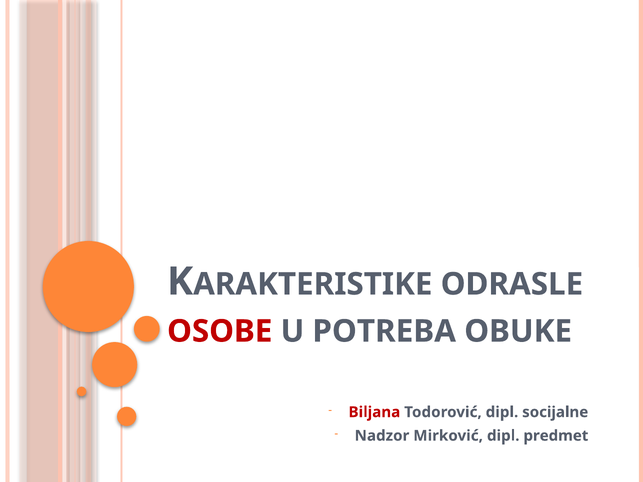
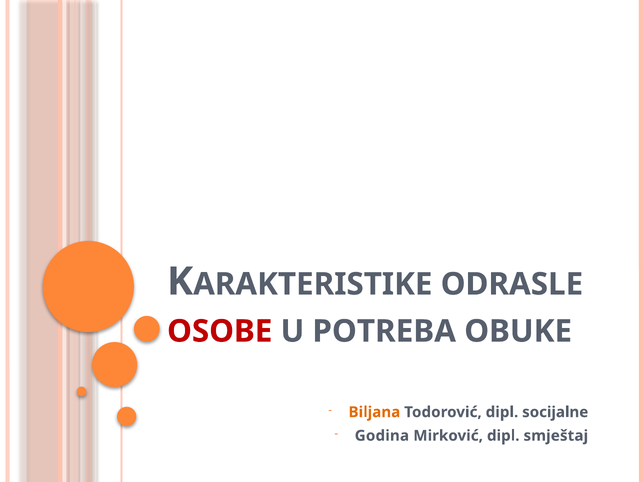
Biljana colour: red -> orange (374, 412)
Nadzor: Nadzor -> Godina (382, 436)
predmet: predmet -> smještaj (556, 436)
